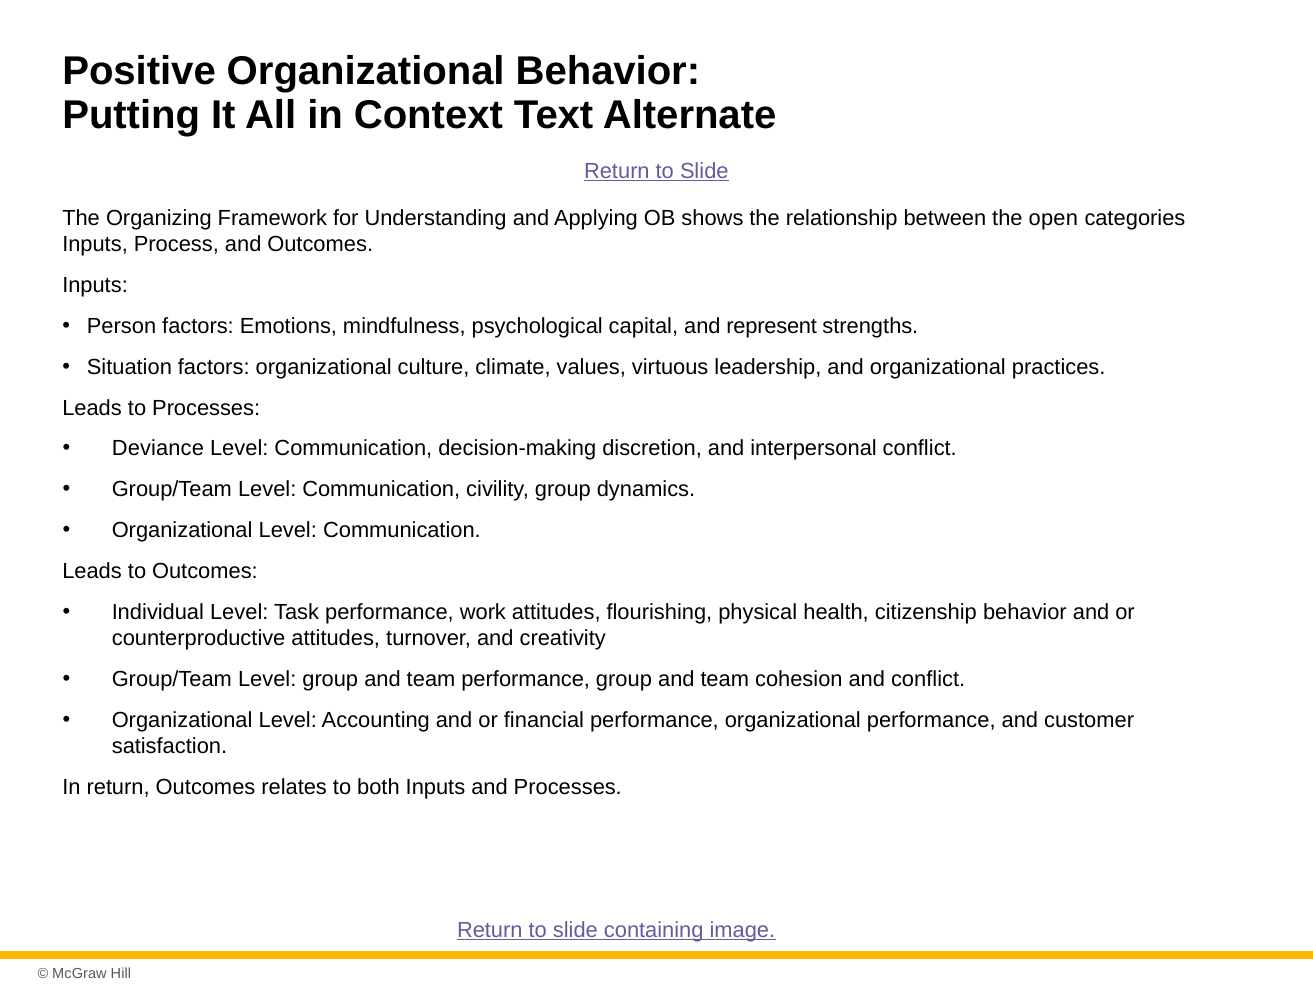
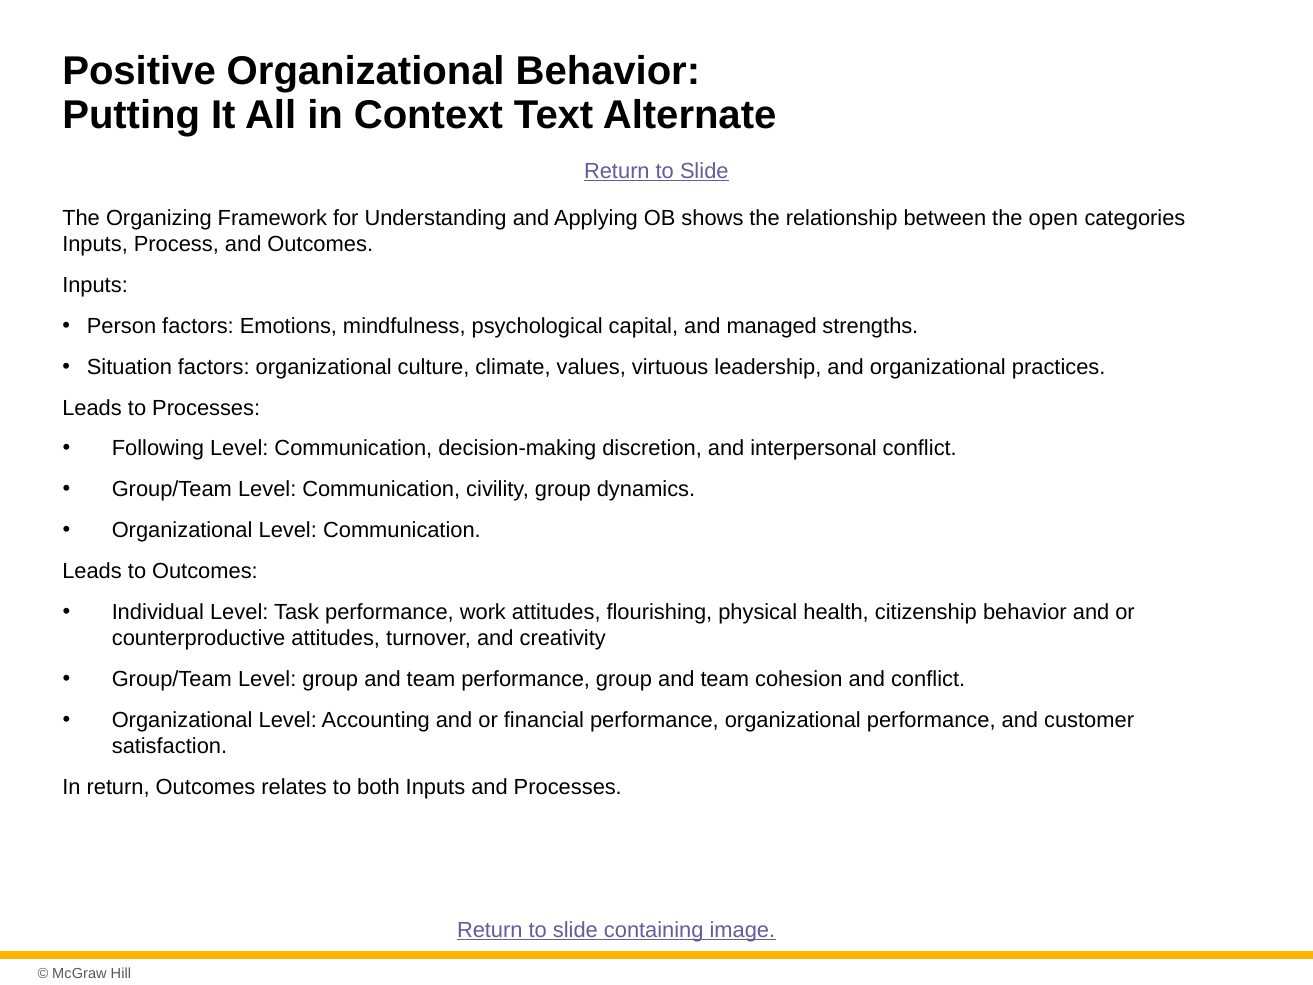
represent: represent -> managed (772, 326)
Deviance: Deviance -> Following (158, 449)
